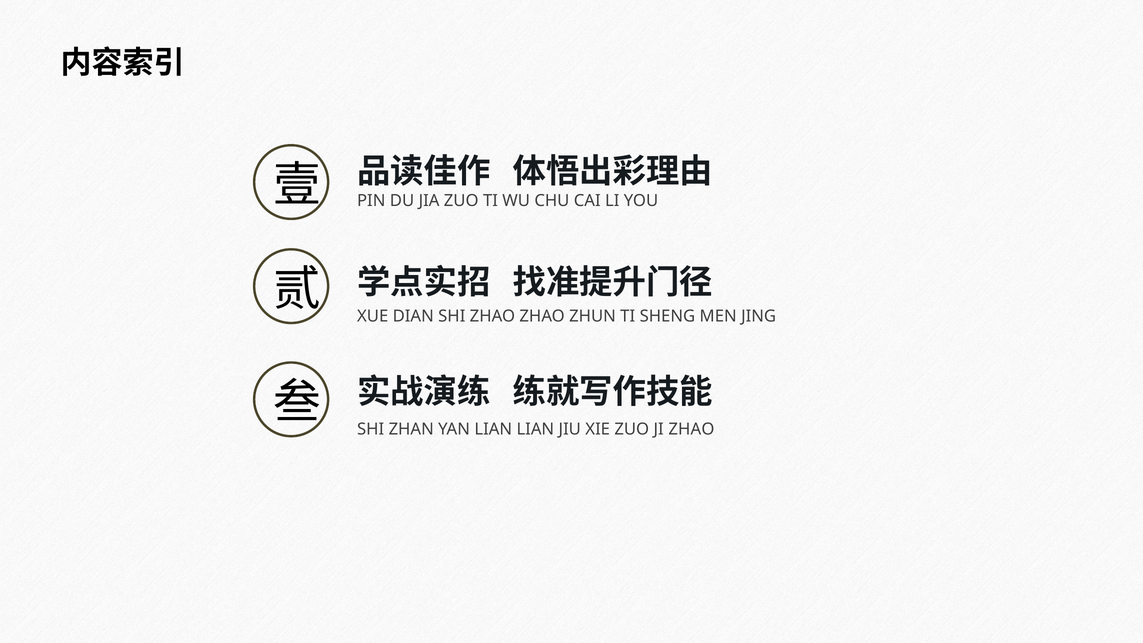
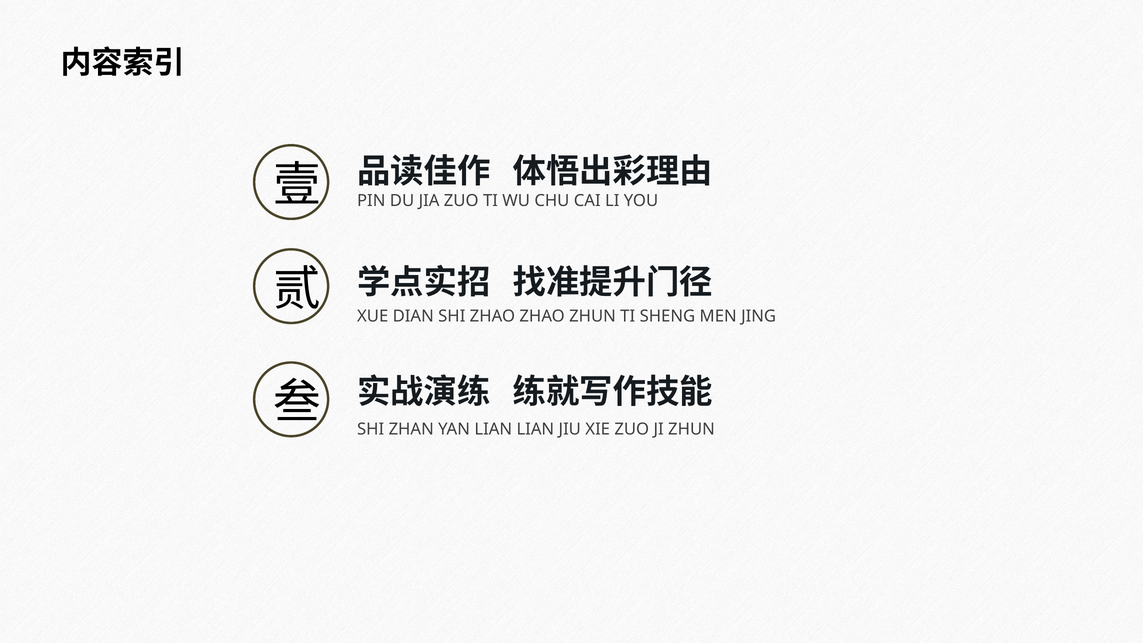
JI ZHAO: ZHAO -> ZHUN (691, 429)
